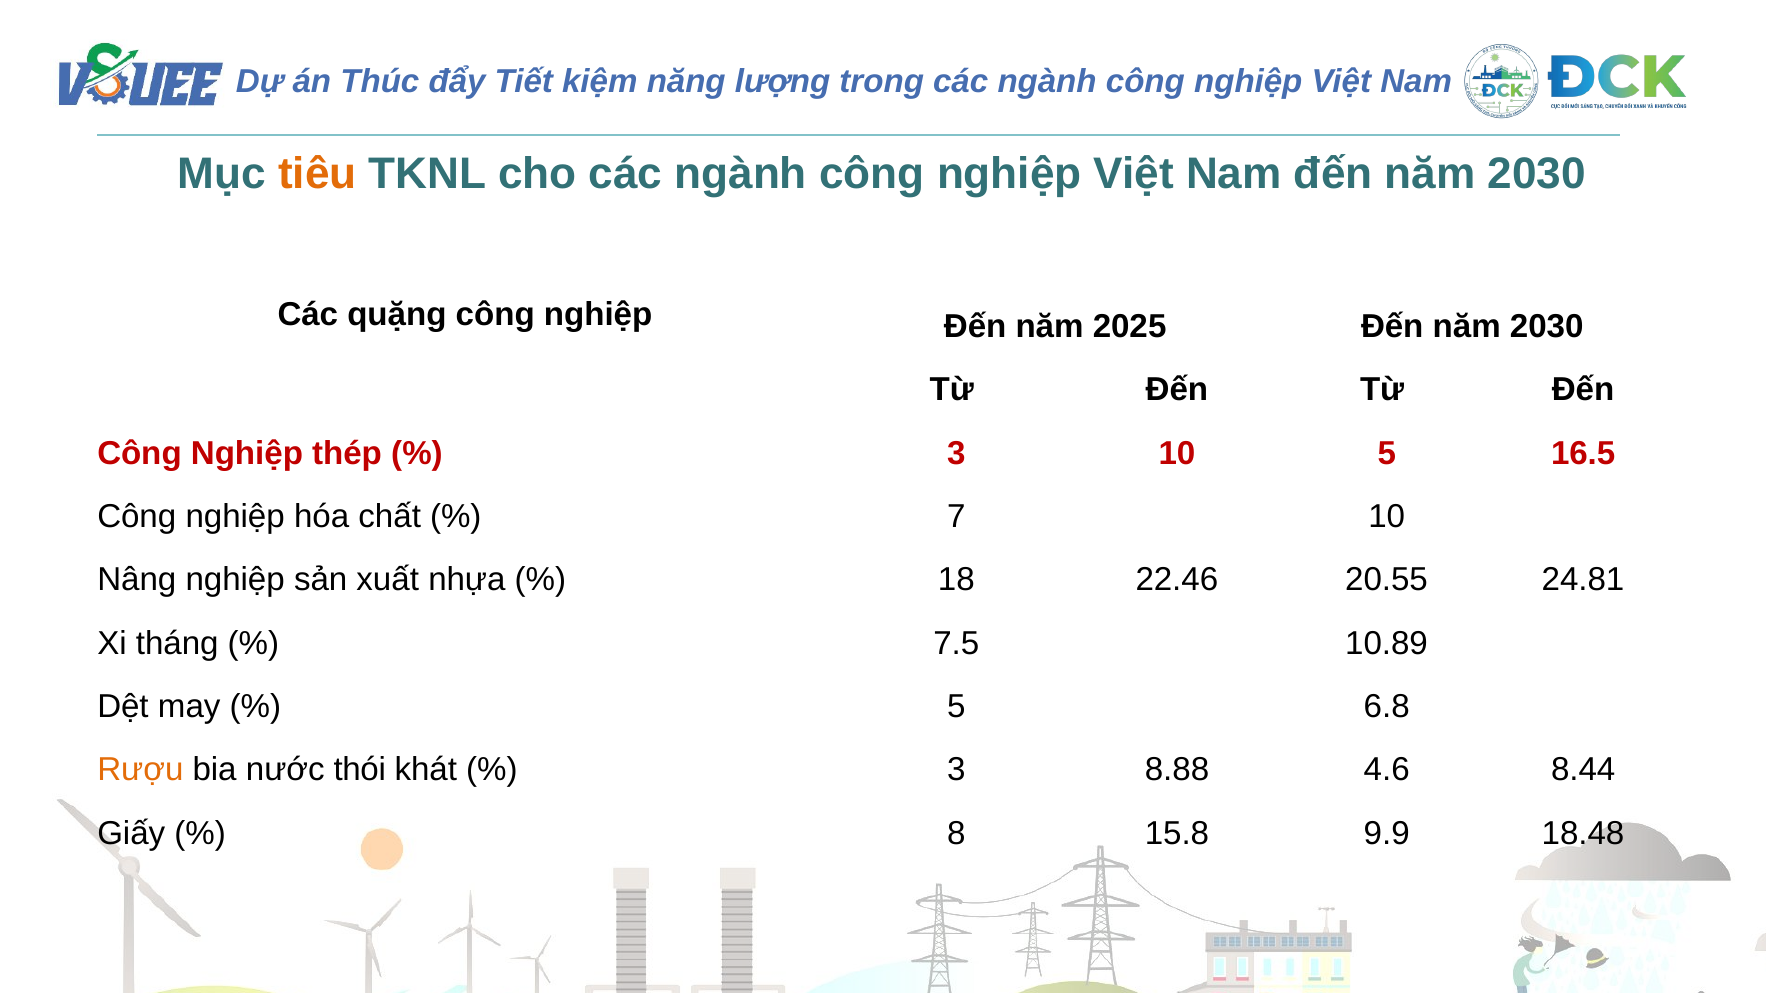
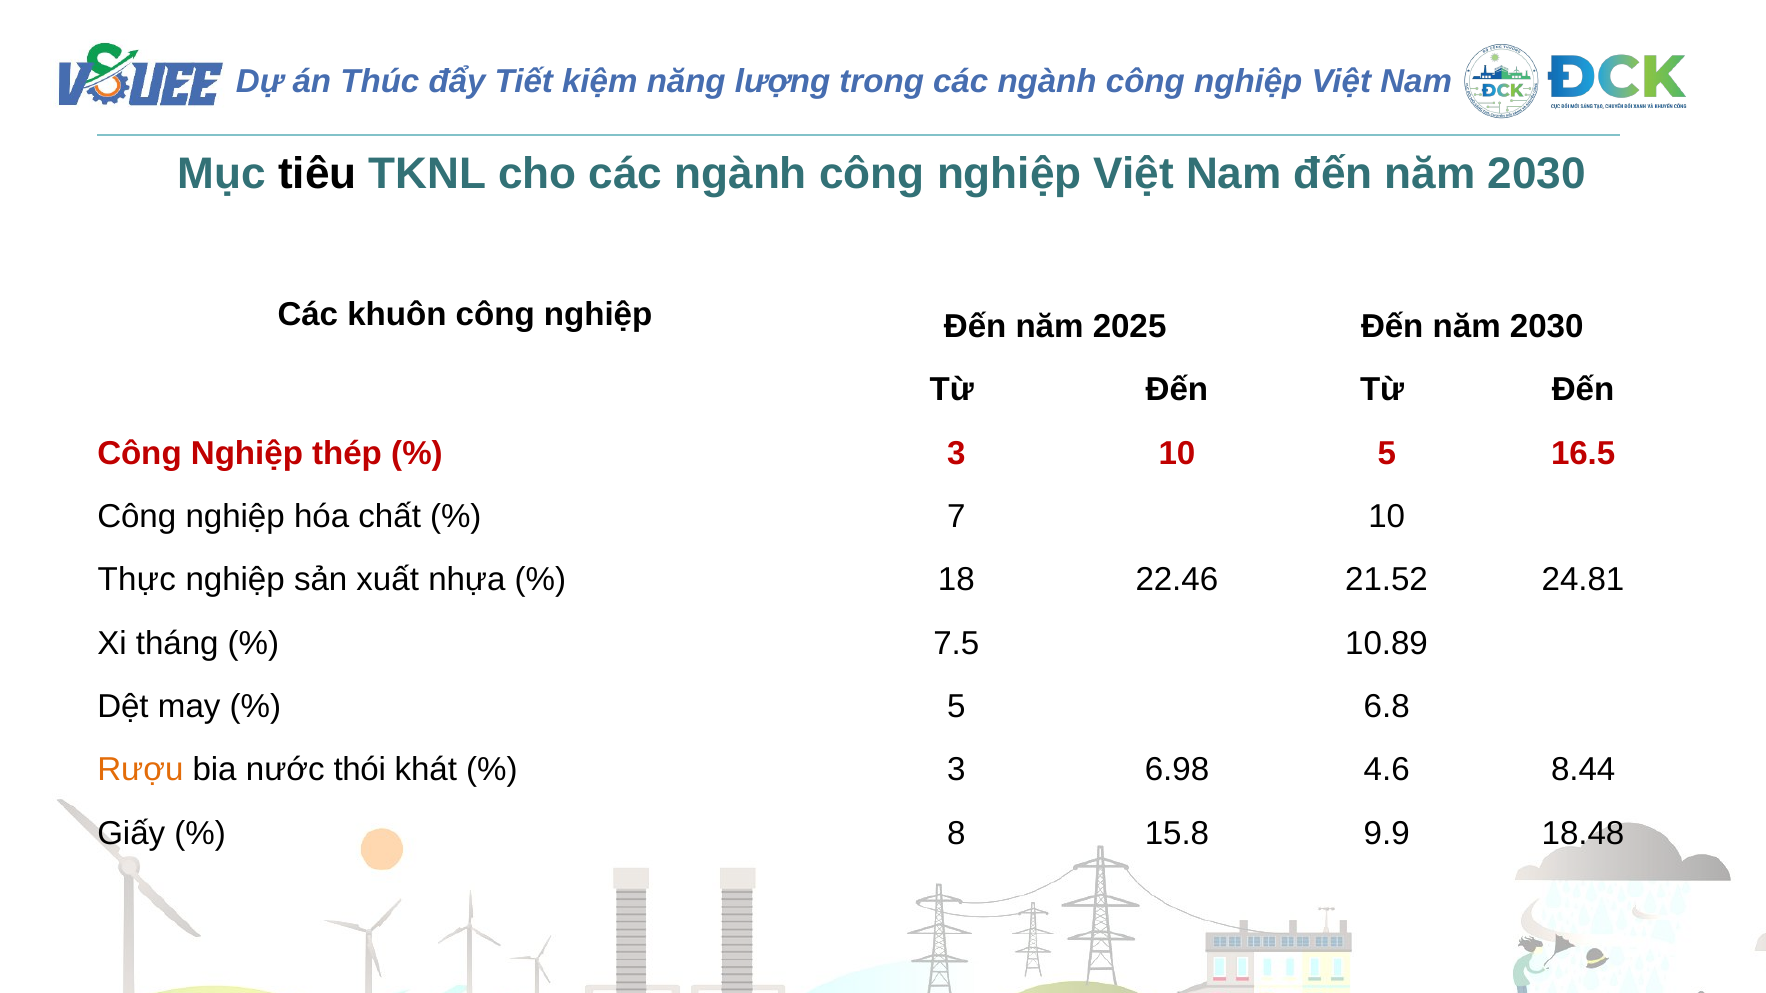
tiêu colour: orange -> black (317, 174)
quặng: quặng -> khuôn (397, 315)
Nâng: Nâng -> Thực (137, 580)
20.55: 20.55 -> 21.52 (1387, 580)
8.88: 8.88 -> 6.98 (1177, 770)
